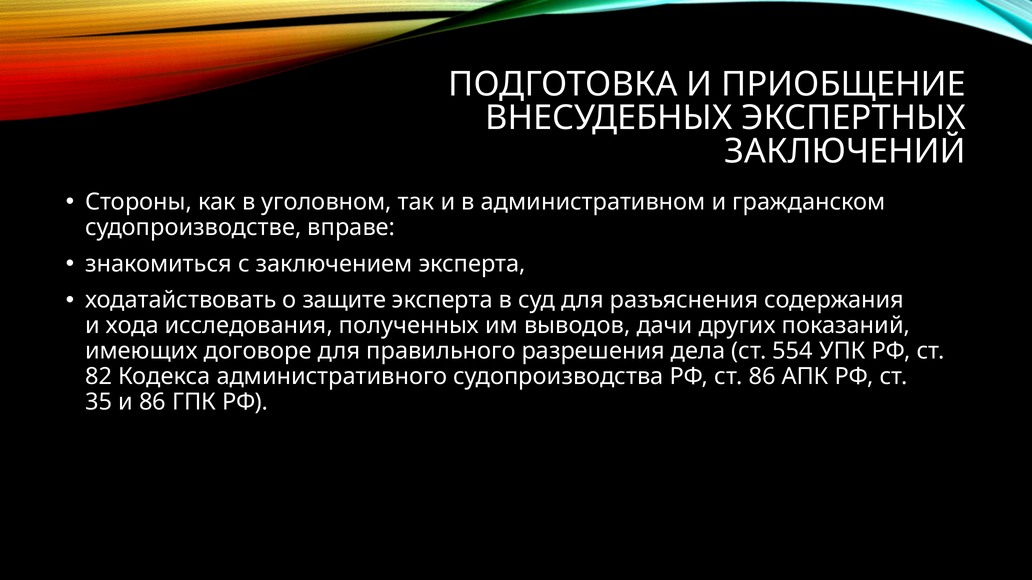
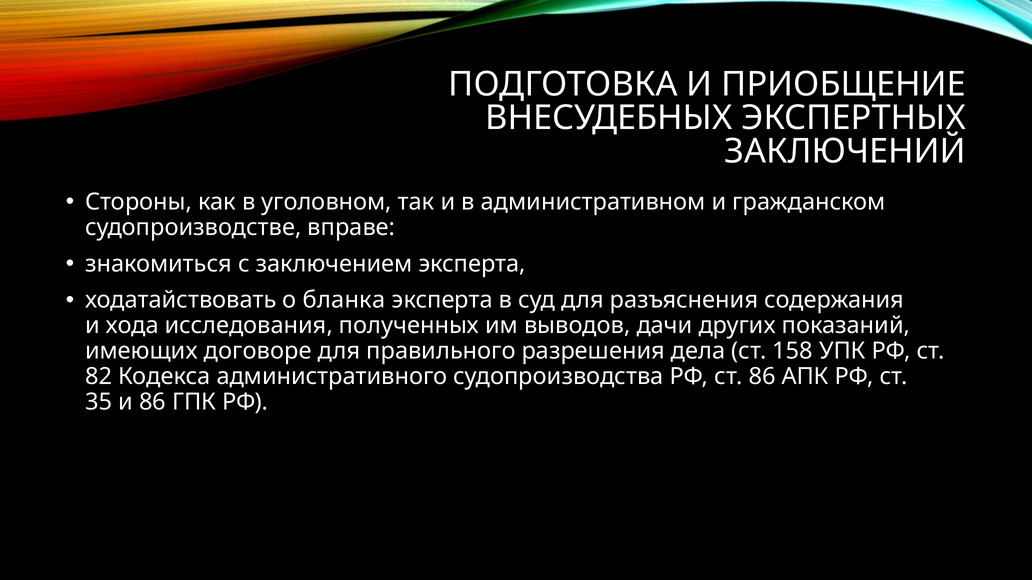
защите: защите -> бланка (344, 300)
554: 554 -> 158 (793, 351)
